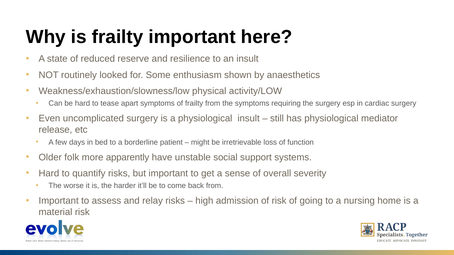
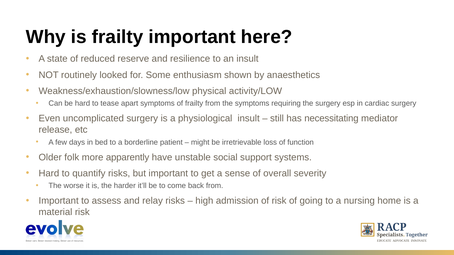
has physiological: physiological -> necessitating (331, 119)
